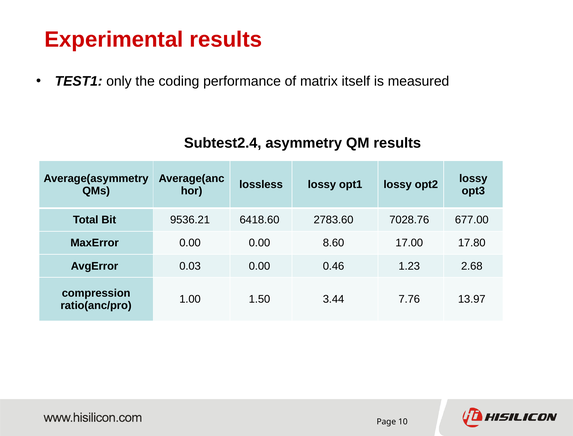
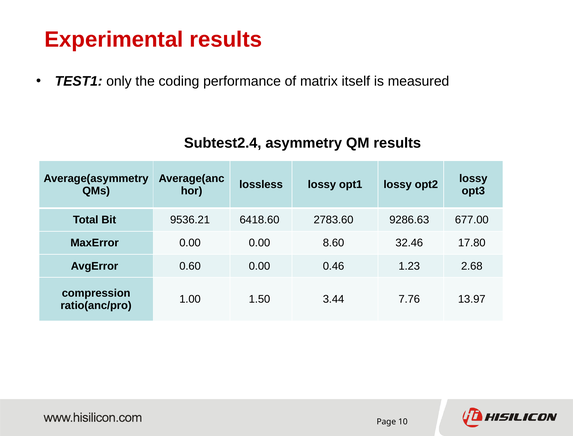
7028.76: 7028.76 -> 9286.63 (409, 220)
17.00: 17.00 -> 32.46 (409, 243)
0.03: 0.03 -> 0.60 (190, 266)
